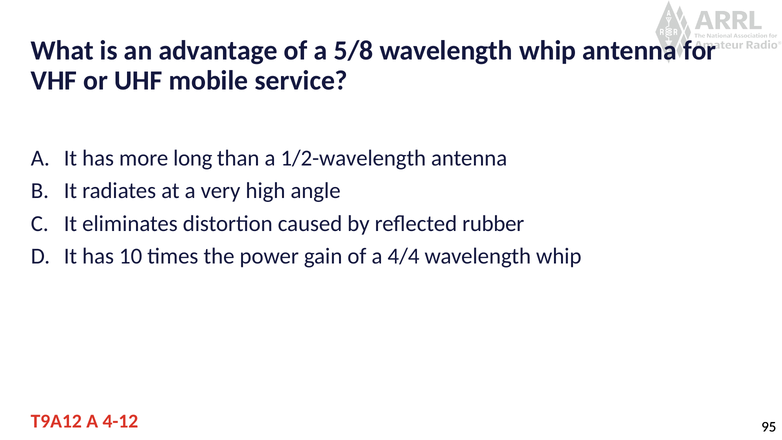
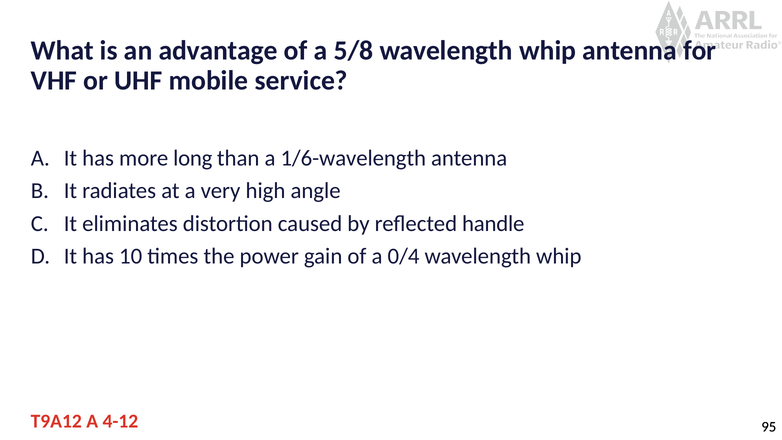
1/2-wavelength: 1/2-wavelength -> 1/6-wavelength (353, 158)
rubber: rubber -> handle (493, 223)
4/4: 4/4 -> 0/4 (404, 256)
